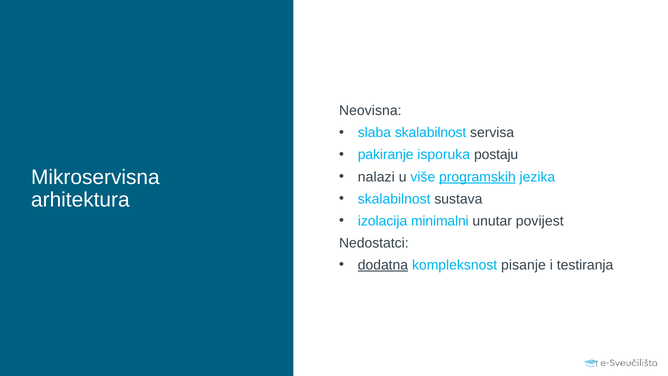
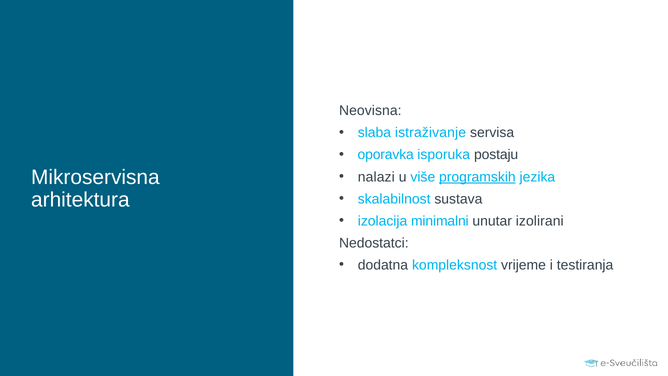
slaba skalabilnost: skalabilnost -> istraživanje (430, 133)
pakiranje: pakiranje -> oporavka (386, 155)
povijest: povijest -> izolirani (540, 221)
dodatna underline: present -> none (383, 265)
pisanje: pisanje -> vrijeme (524, 265)
